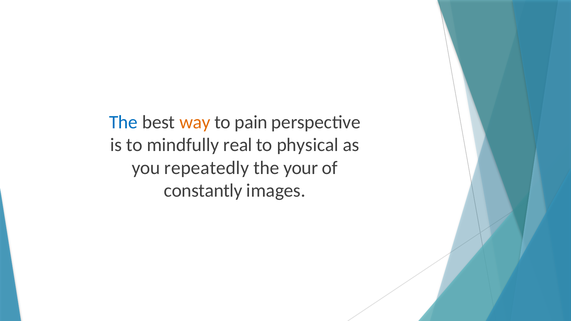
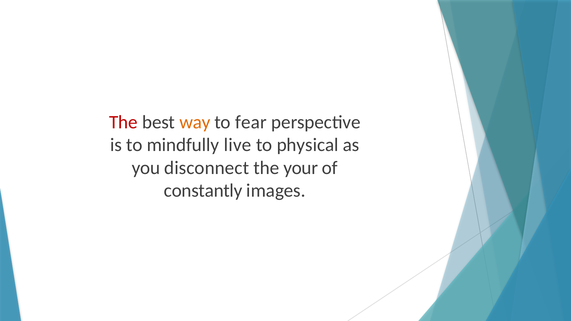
The colour: blue -> red (123, 122)
pain: pain -> fear (251, 122)
real: real -> live (238, 145)
repeatedly: repeatedly -> disconnect (207, 168)
